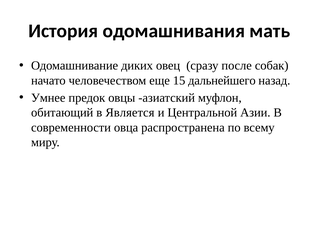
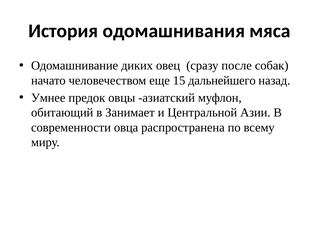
мать: мать -> мяса (270, 31)
Является: Является -> Занимает (130, 113)
